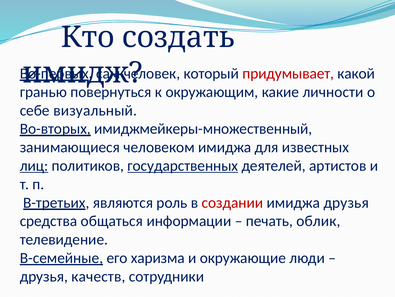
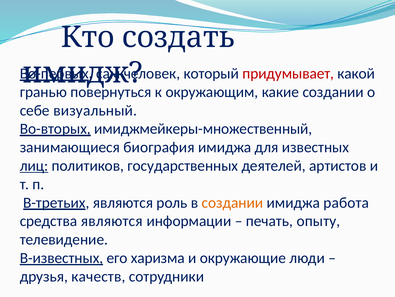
какие личности: личности -> создании (333, 92)
человеком: человеком -> биография (159, 147)
государственных underline: present -> none (183, 165)
создании colour: red -> orange (232, 202)
имиджа друзья: друзья -> работа (346, 202)
средства общаться: общаться -> являются (112, 221)
облик: облик -> опыту (318, 221)
В-семейные: В-семейные -> В-известных (61, 257)
